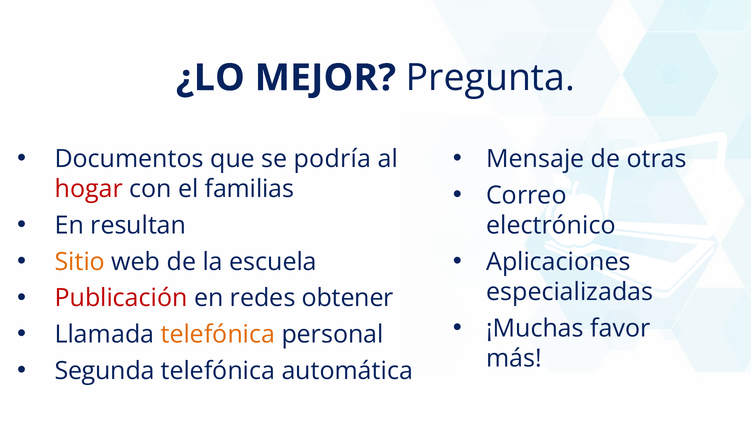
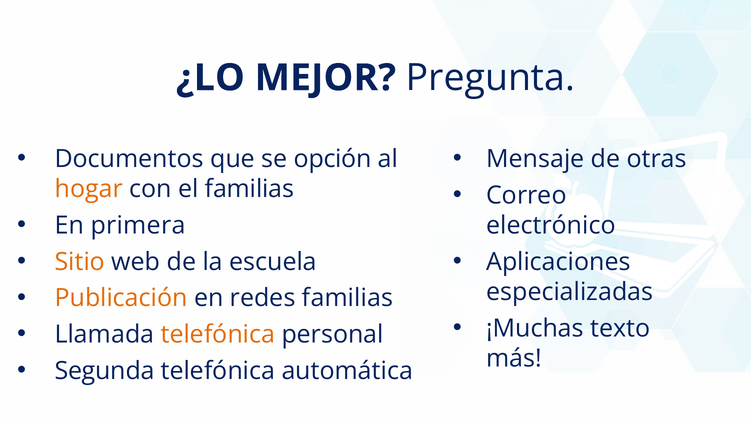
podría: podría -> opción (333, 159)
hogar colour: red -> orange (89, 189)
resultan: resultan -> primera (138, 225)
Publicación colour: red -> orange (121, 298)
redes obtener: obtener -> familias (348, 298)
favor: favor -> texto (620, 328)
